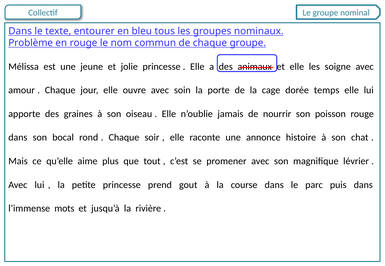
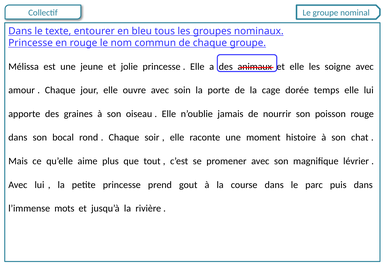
Problème: Problème -> Princesse (31, 43)
annonce: annonce -> moment (263, 138)
